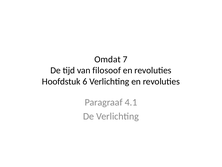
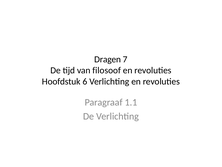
Omdat: Omdat -> Dragen (108, 59)
4.1: 4.1 -> 1.1 (131, 102)
